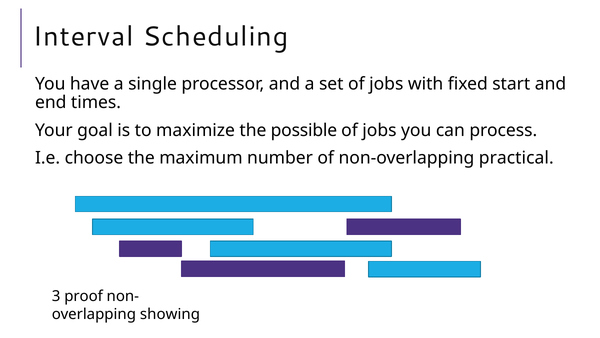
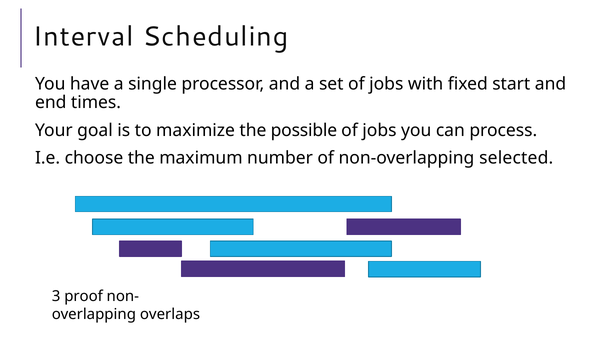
practical: practical -> selected (516, 158)
showing: showing -> overlaps (170, 314)
